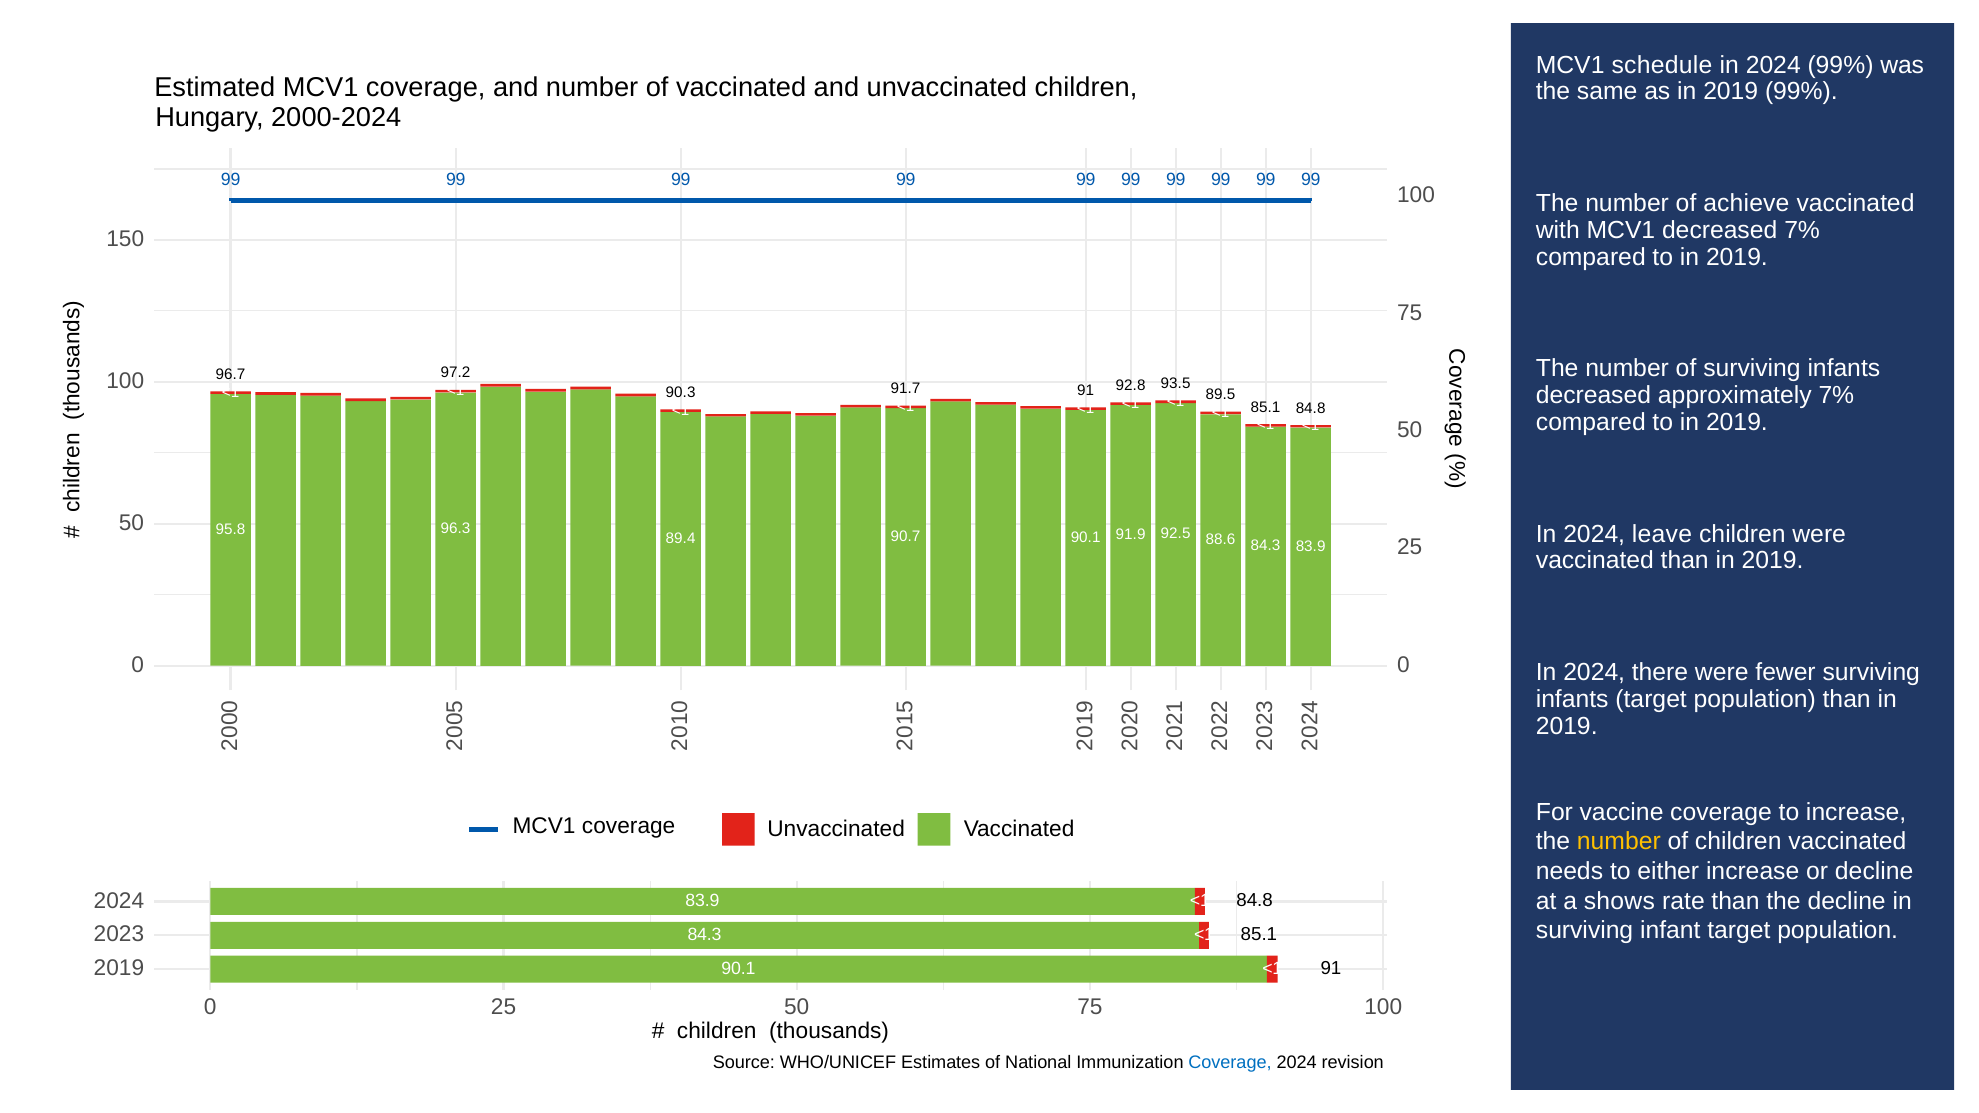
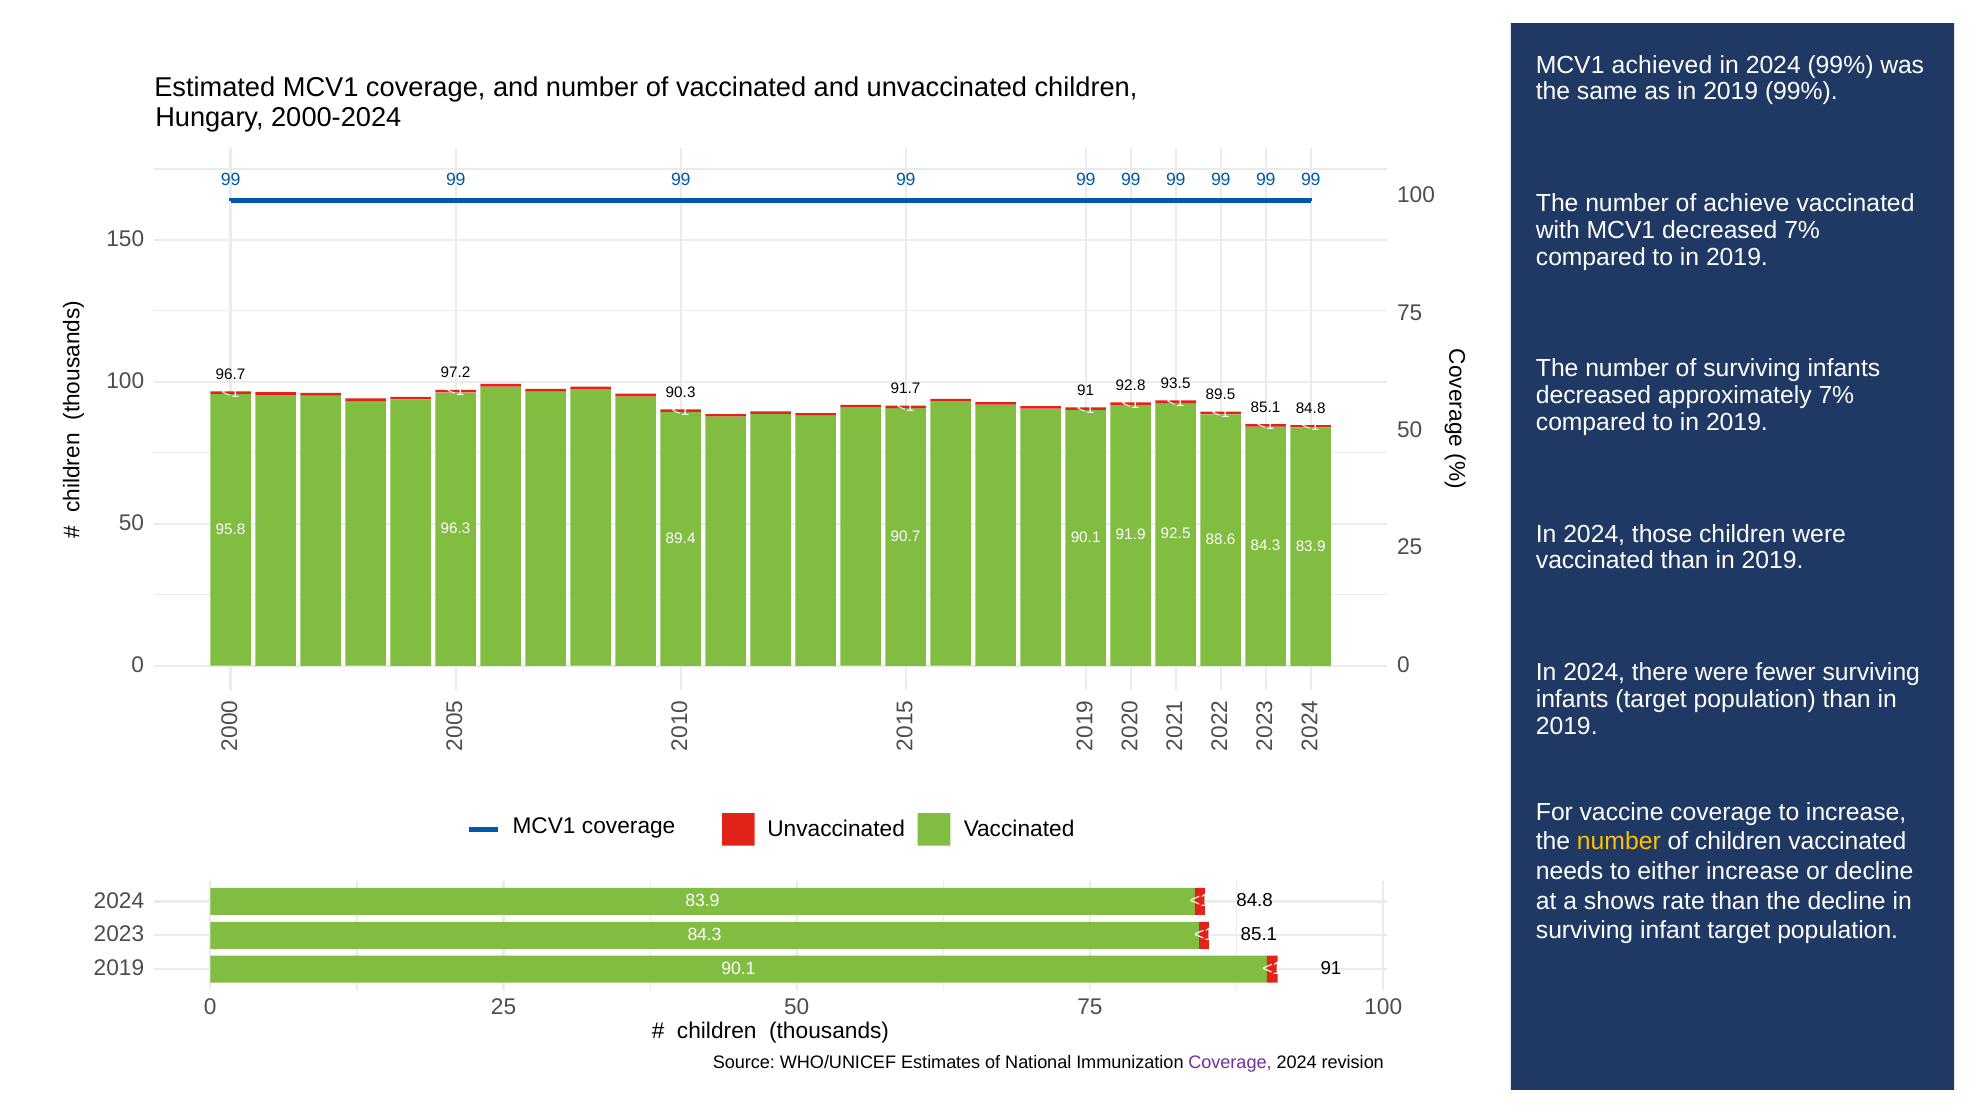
schedule: schedule -> achieved (1662, 65)
leave: leave -> those (1662, 534)
Coverage colour: blue -> purple (1230, 1063)
